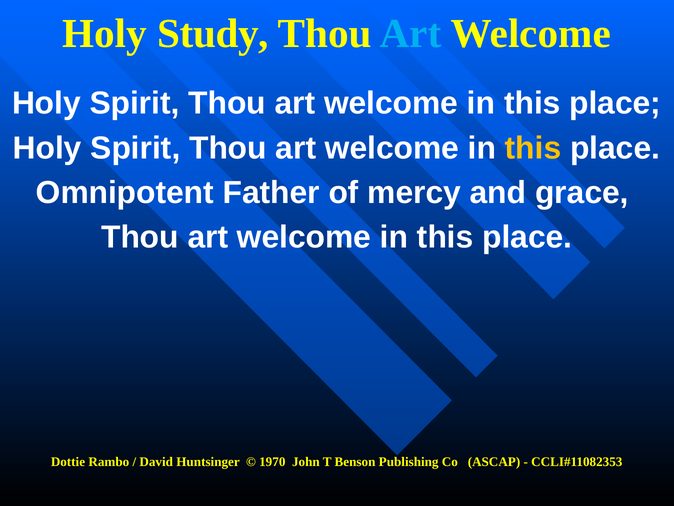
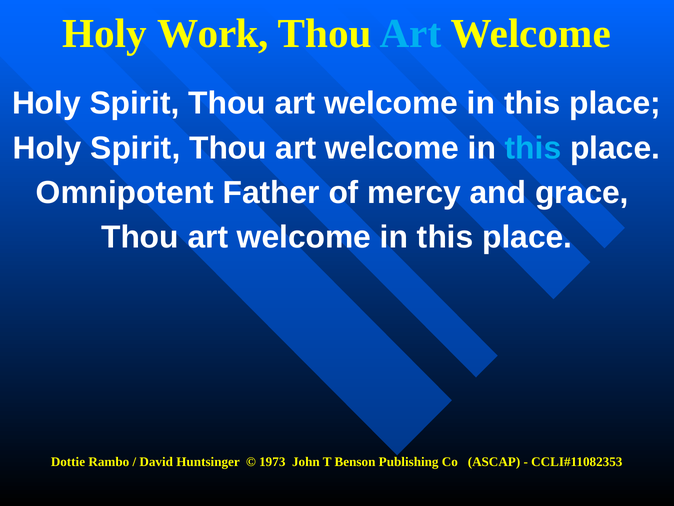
Study: Study -> Work (213, 34)
this colour: yellow -> light blue (533, 148)
1970: 1970 -> 1973 (272, 461)
